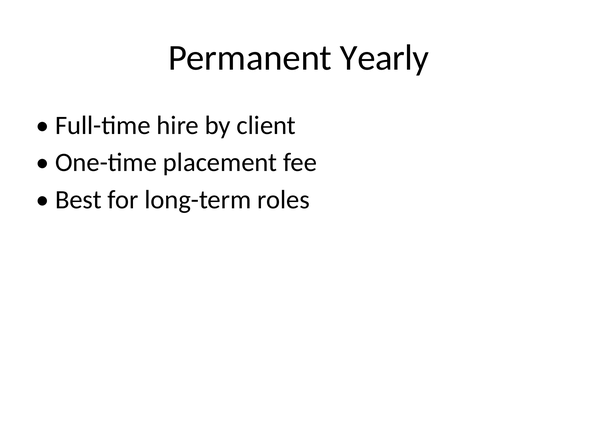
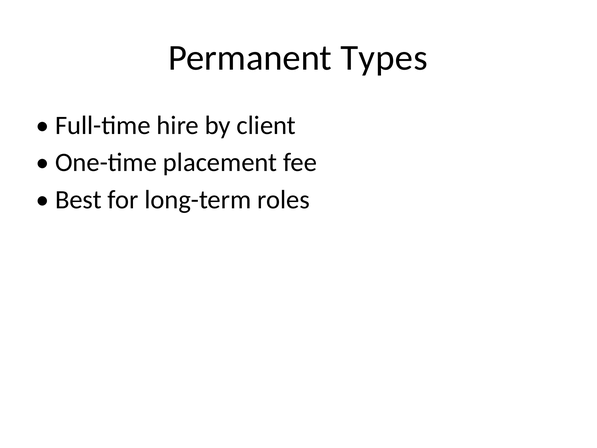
Yearly: Yearly -> Types (384, 58)
